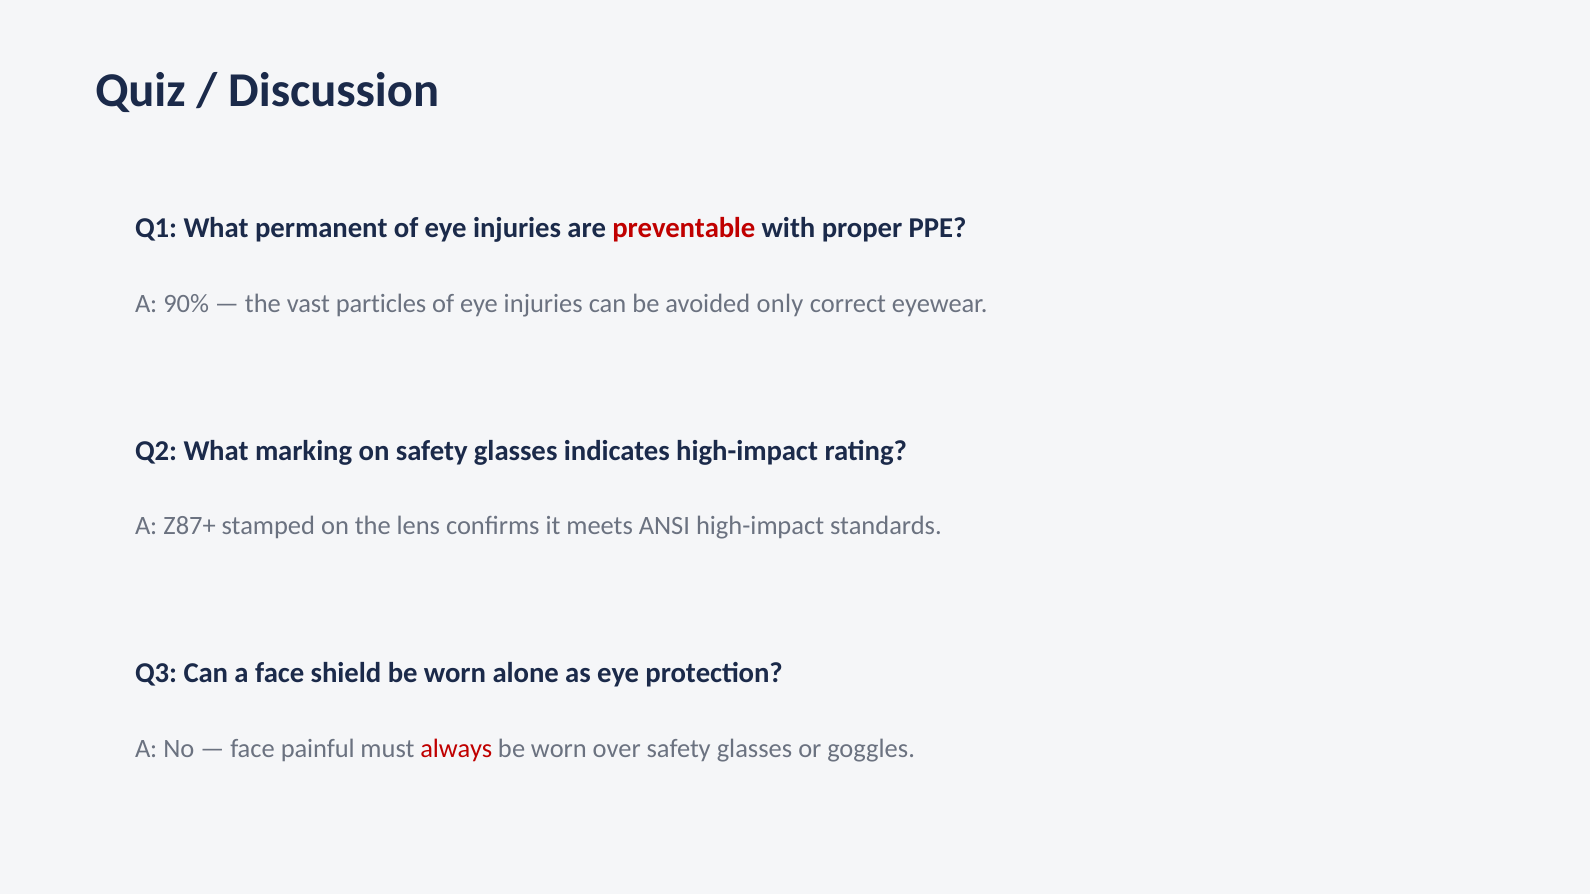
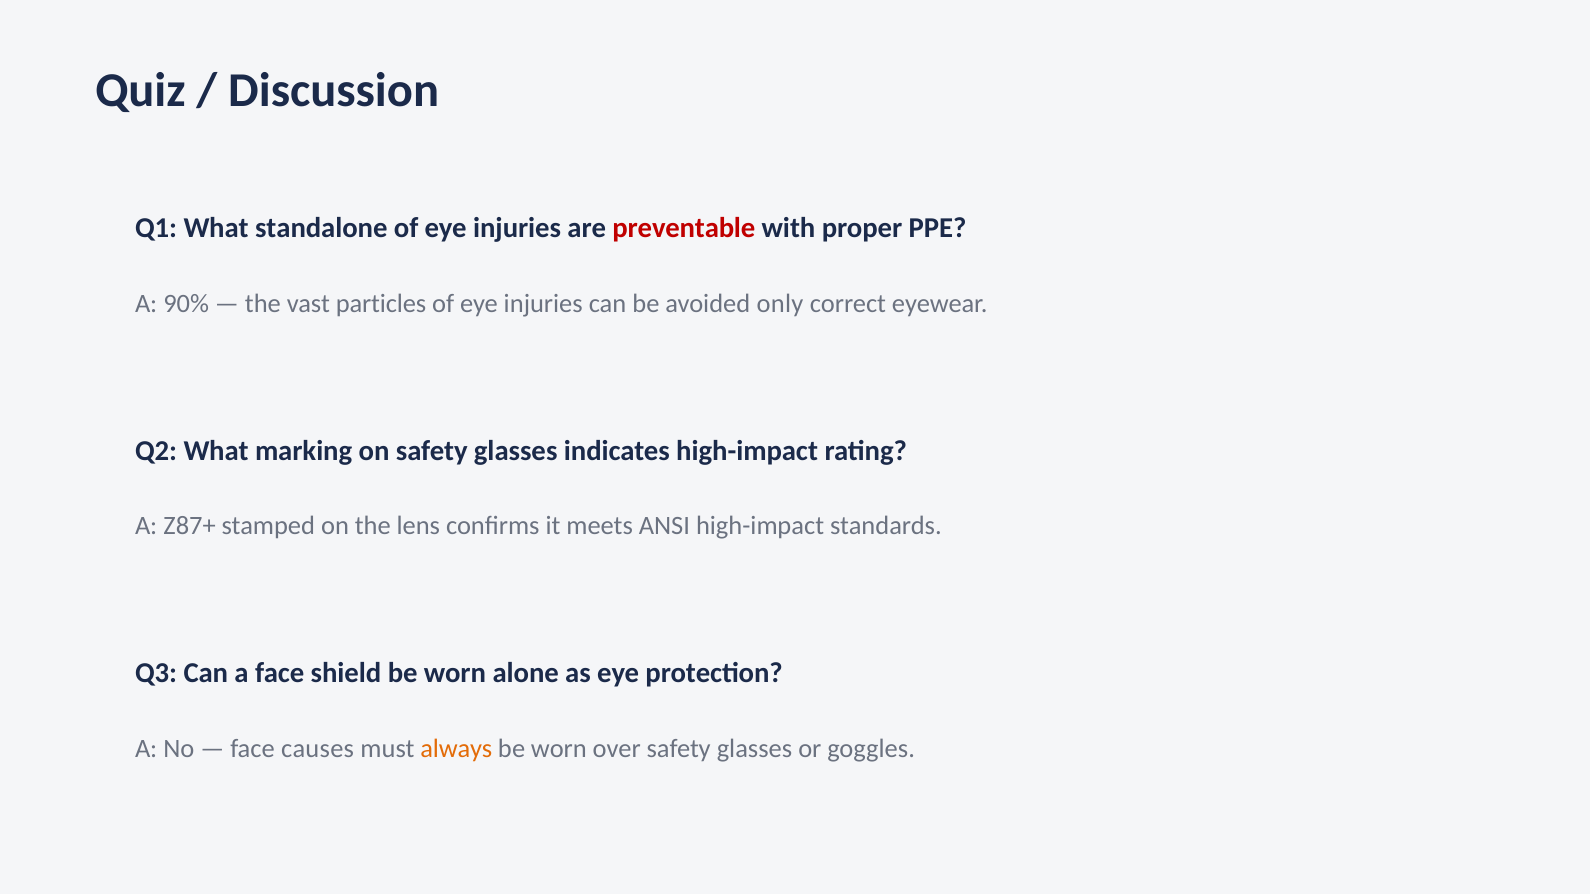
permanent: permanent -> standalone (321, 229)
painful: painful -> causes (318, 749)
always colour: red -> orange (456, 749)
